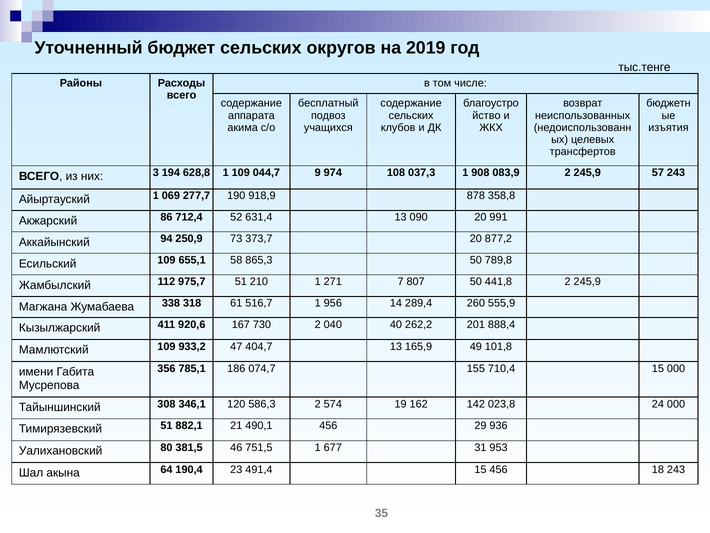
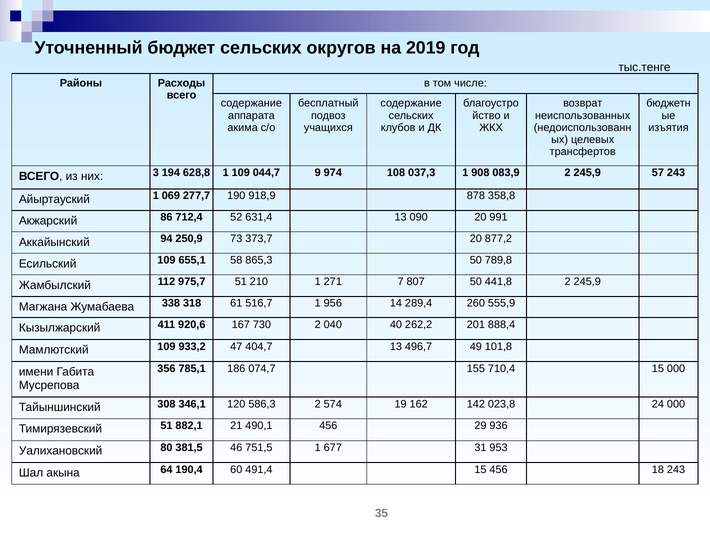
165,9: 165,9 -> 496,7 (419, 346)
23: 23 -> 60 (236, 469)
